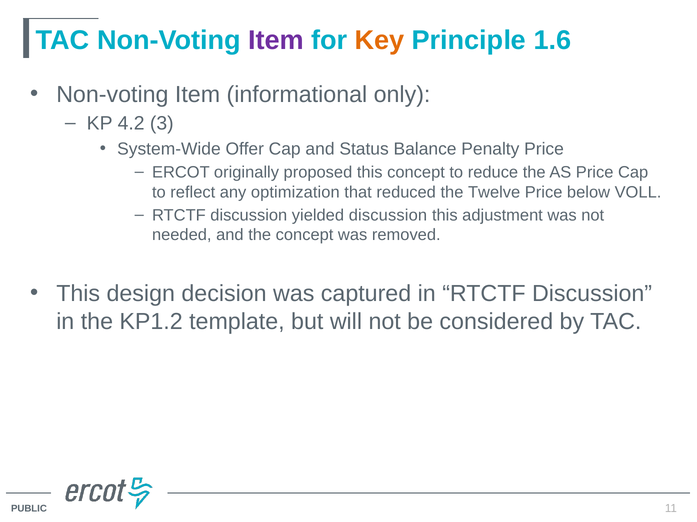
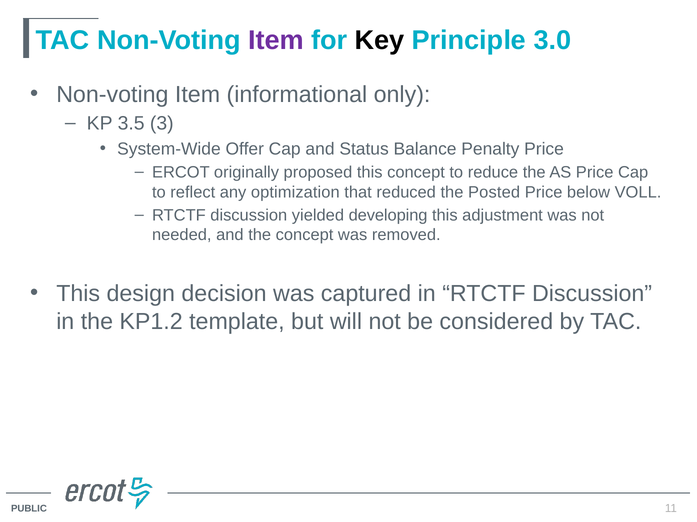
Key colour: orange -> black (380, 40)
1.6: 1.6 -> 3.0 (552, 40)
4.2: 4.2 -> 3.5 (131, 124)
Twelve: Twelve -> Posted (494, 192)
yielded discussion: discussion -> developing (388, 215)
